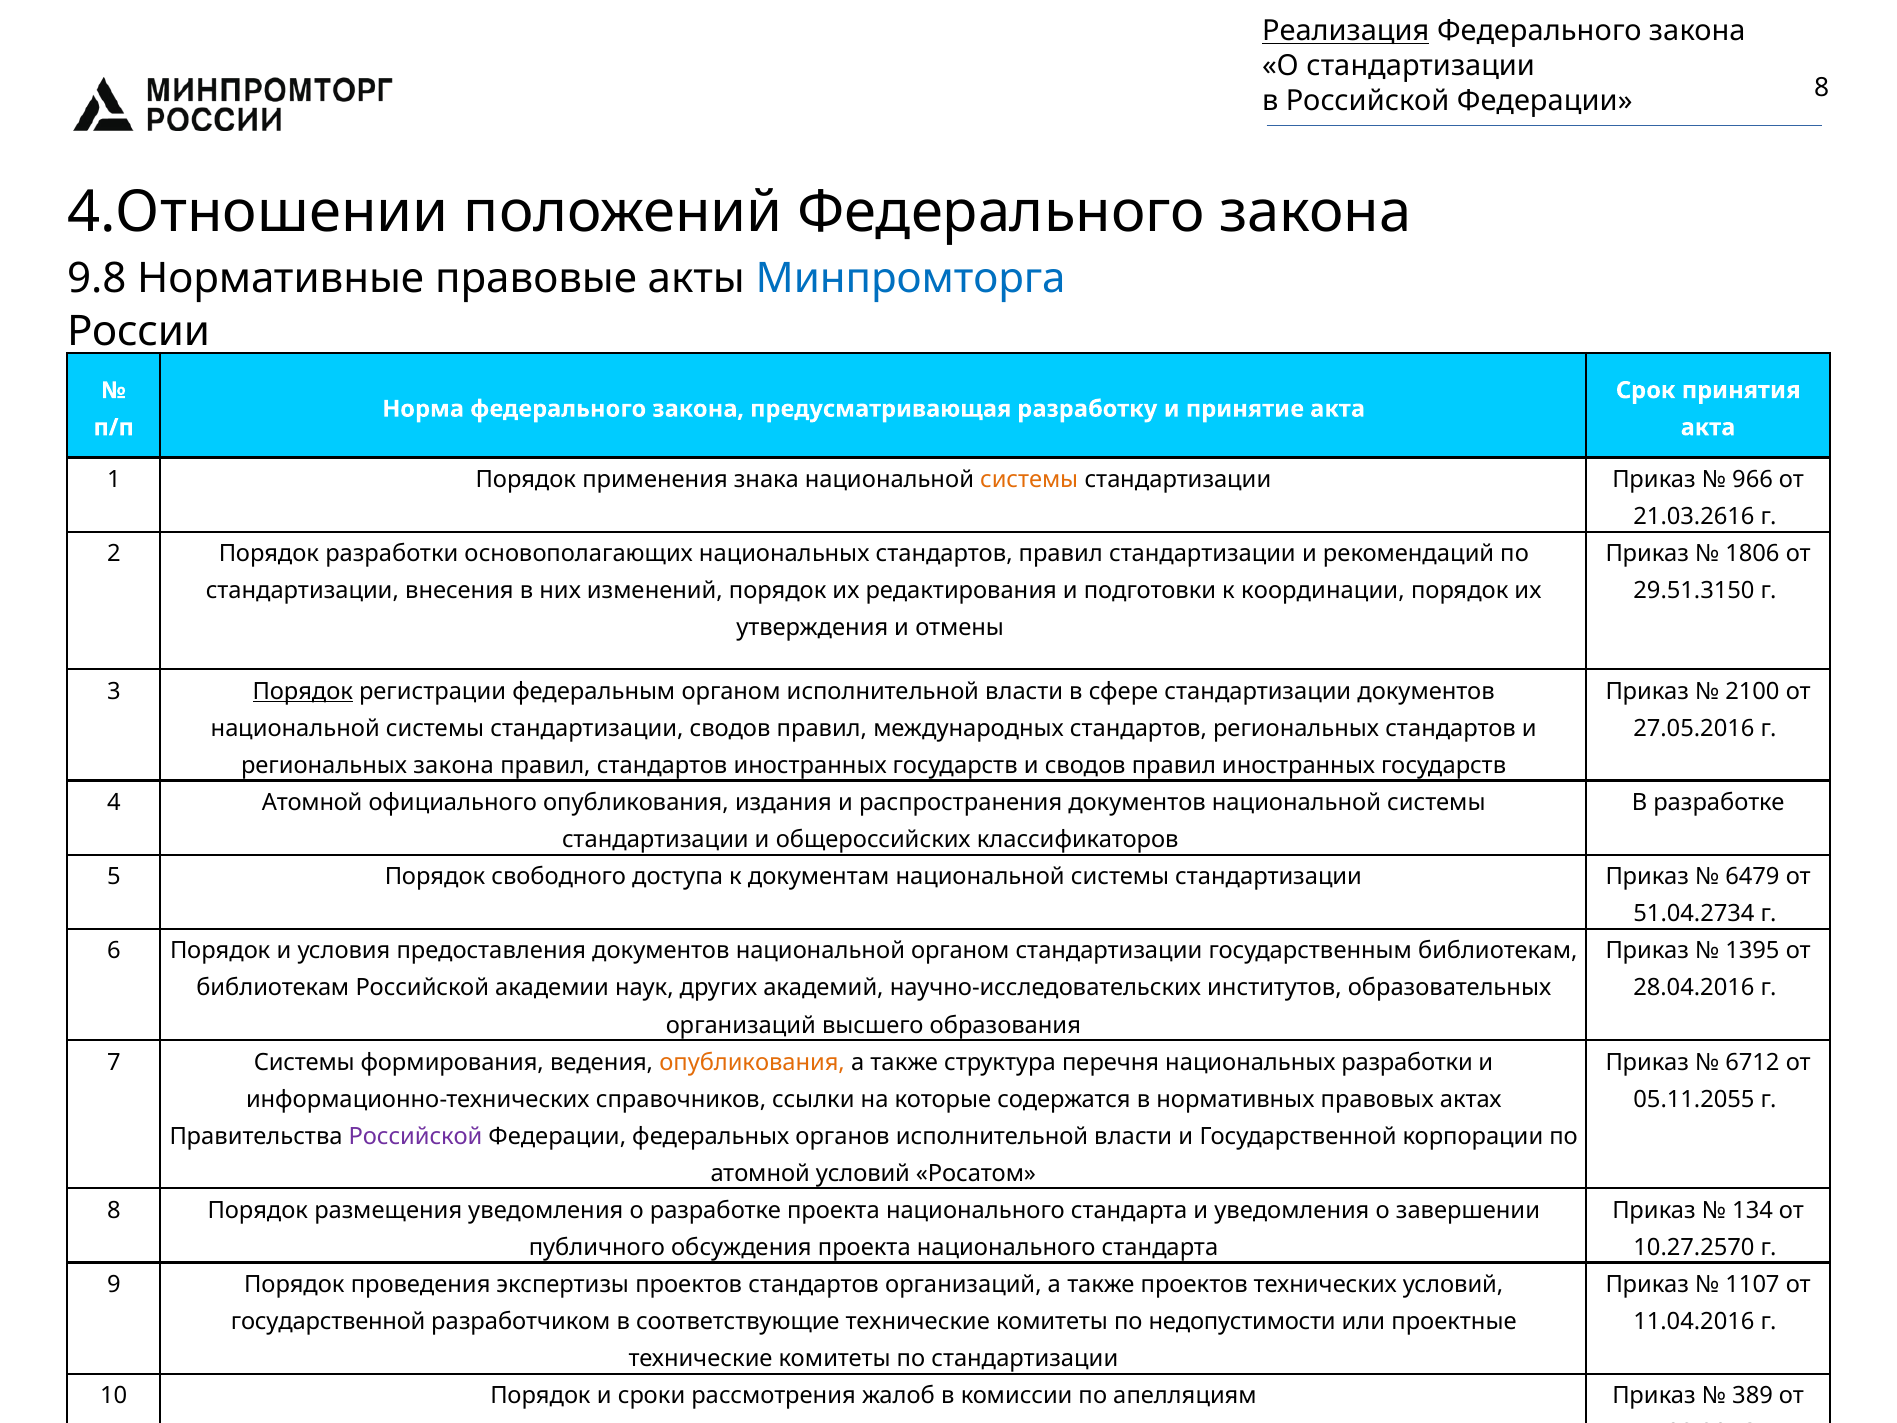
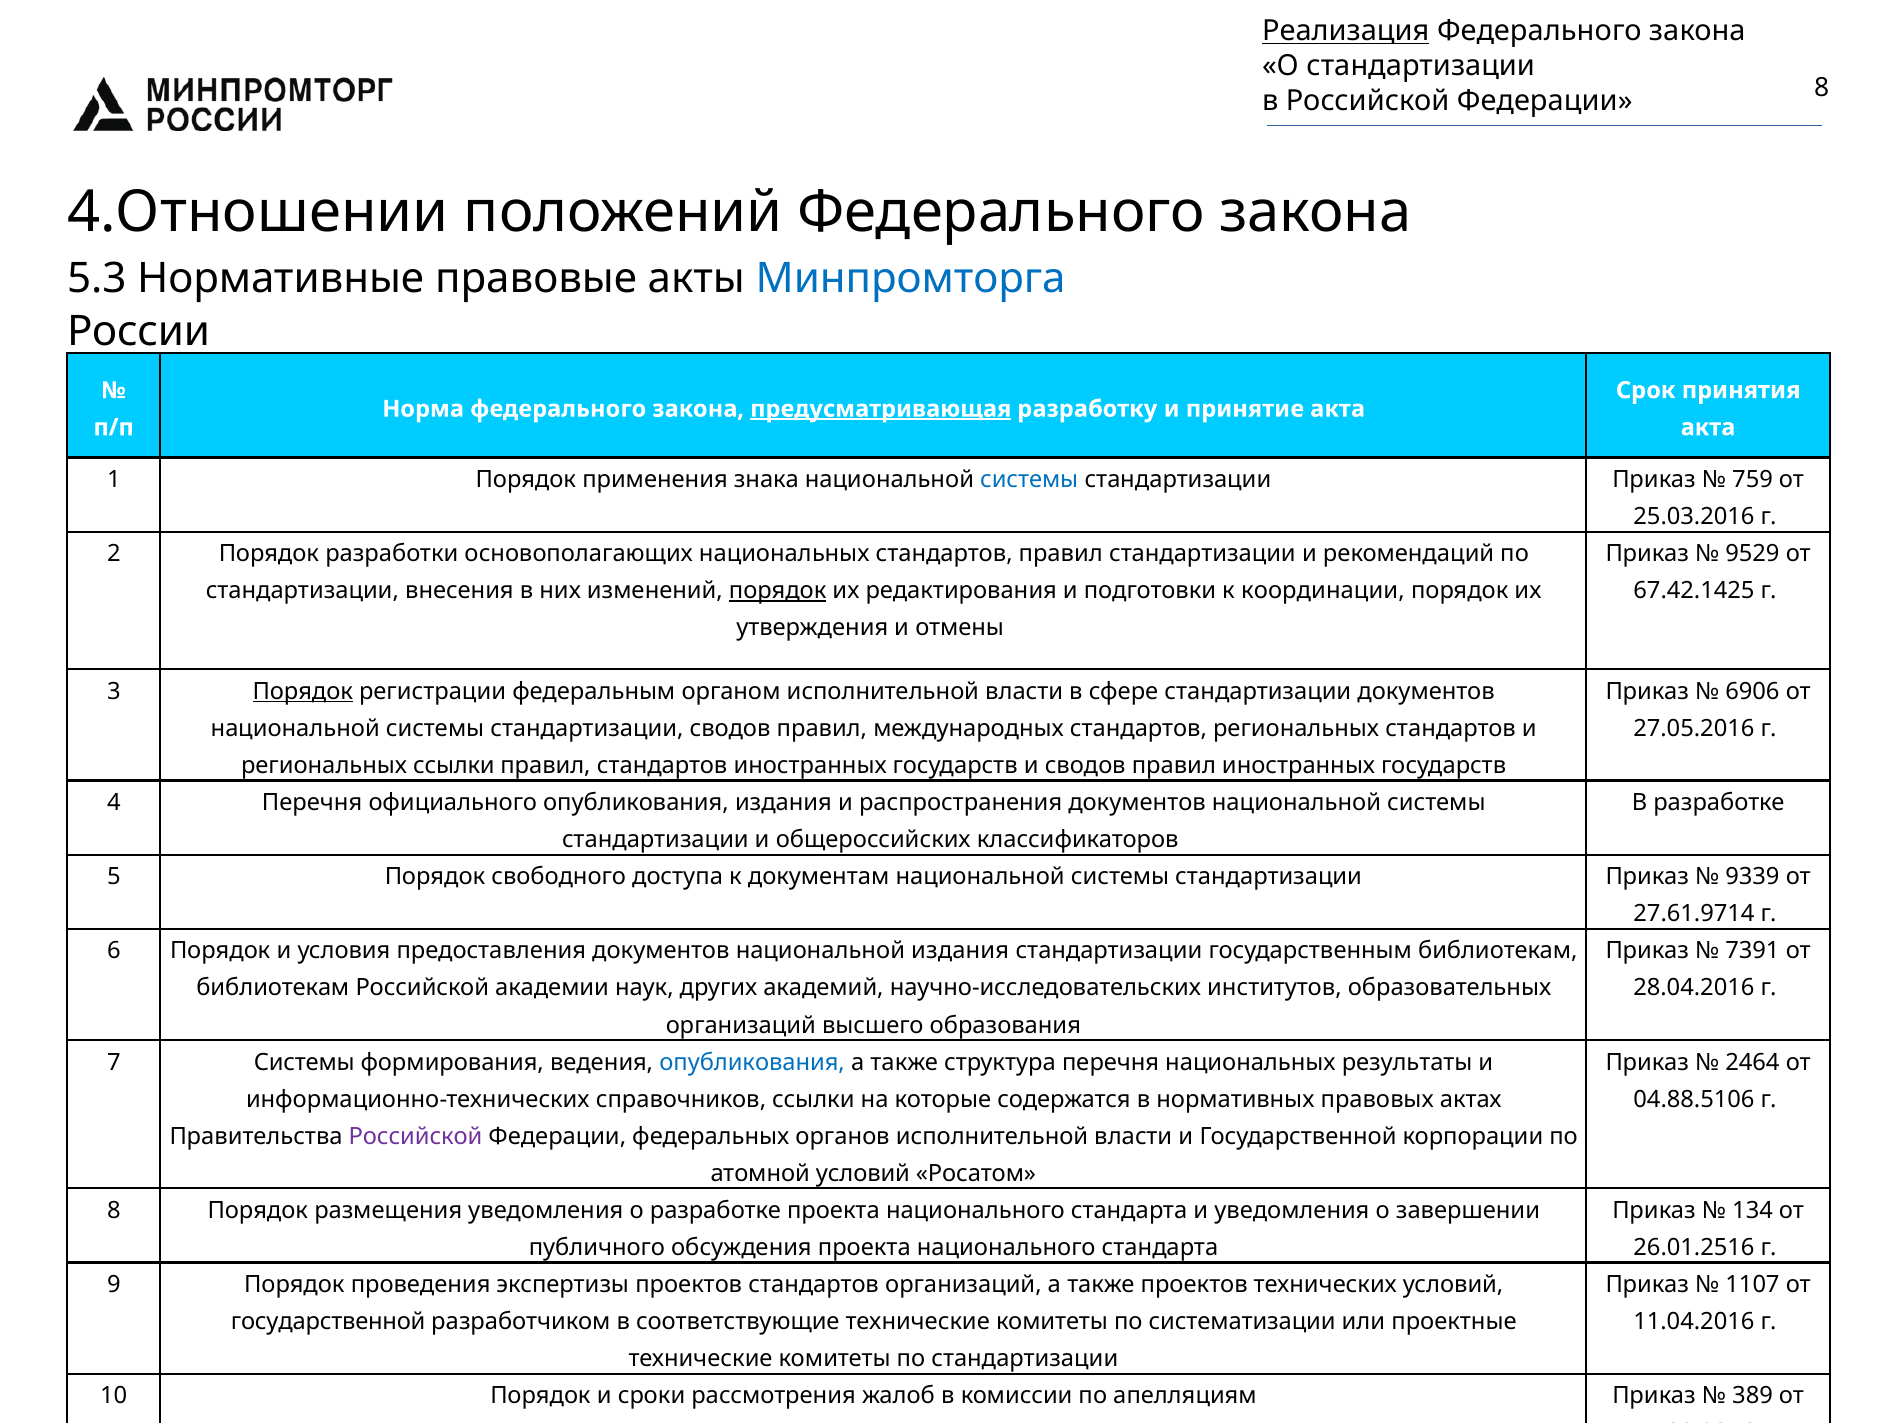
9.8: 9.8 -> 5.3 (97, 279)
предусматривающая underline: none -> present (881, 409)
системы colour: orange -> blue (1029, 480)
966: 966 -> 759 (1753, 480)
21.03.2616: 21.03.2616 -> 25.03.2016 (1694, 517)
1806: 1806 -> 9529 (1752, 554)
порядок underline: none -> present (778, 591)
29.51.3150: 29.51.3150 -> 67.42.1425 (1694, 591)
2100: 2100 -> 6906 (1752, 691)
региональных закона: закона -> ссылки (454, 765)
4 Атомной: Атомной -> Перечня (312, 803)
6479: 6479 -> 9339 (1752, 877)
51.04.2734: 51.04.2734 -> 27.61.9714 (1694, 914)
национальной органом: органом -> издания (960, 951)
1395: 1395 -> 7391 (1752, 951)
опубликования colour: orange -> blue (752, 1062)
национальных разработки: разработки -> результаты (1407, 1062)
6712: 6712 -> 2464 (1752, 1062)
05.11.2055: 05.11.2055 -> 04.88.5106 (1694, 1099)
10.27.2570: 10.27.2570 -> 26.01.2516 (1694, 1247)
недопустимости: недопустимости -> систематизации (1242, 1322)
